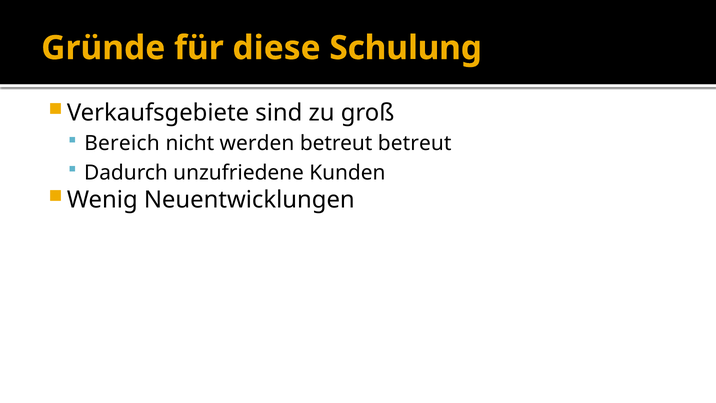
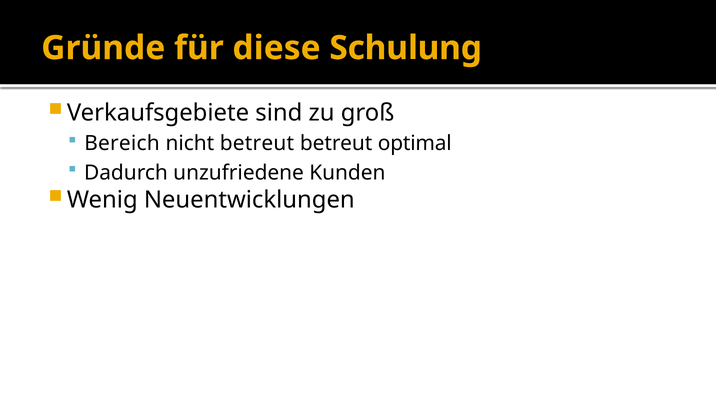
nicht werden: werden -> betreut (257, 143)
betreut betreut: betreut -> optimal (415, 143)
